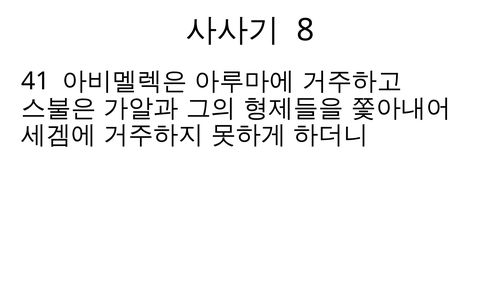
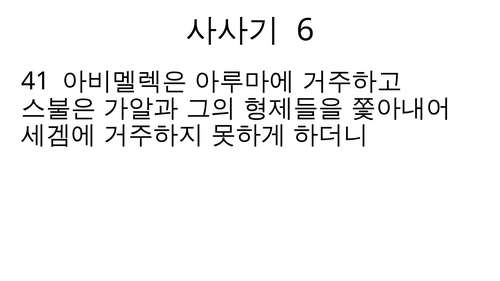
8: 8 -> 6 (305, 30)
